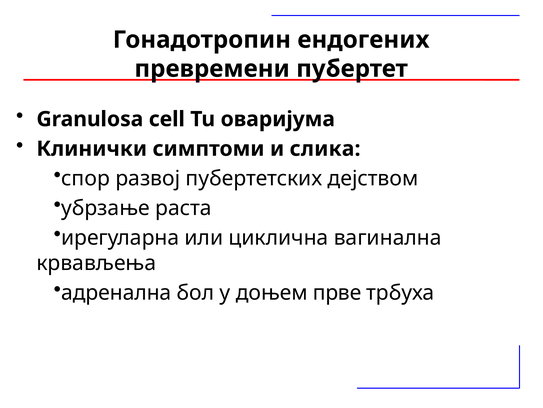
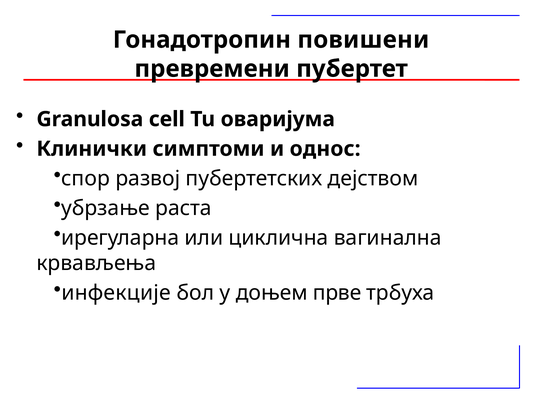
ендогених: ендогених -> повишени (363, 40)
слика: слика -> однос (325, 149)
адрeнална: адрeнална -> инфекције (116, 292)
